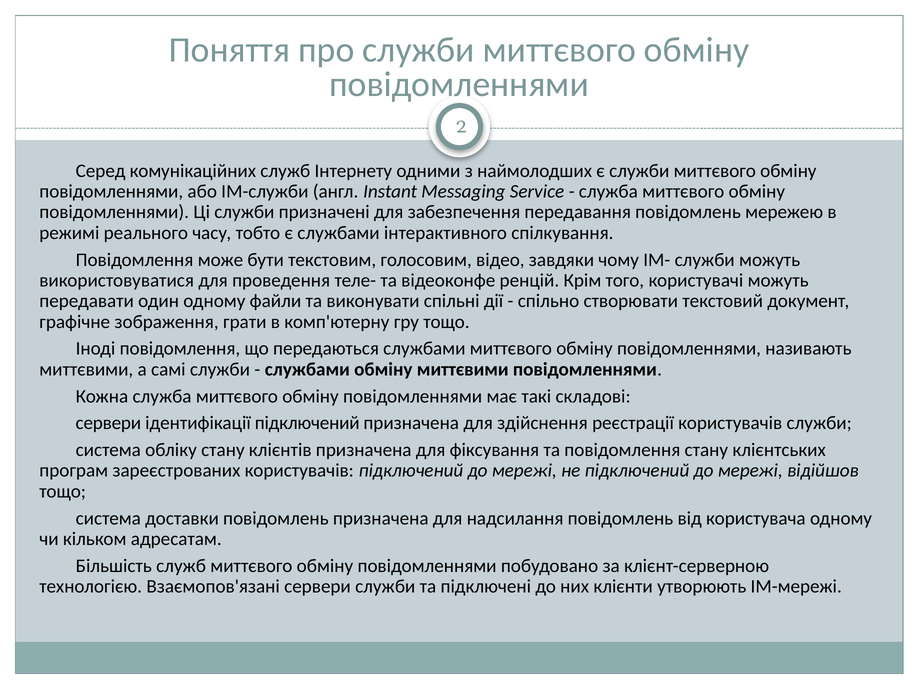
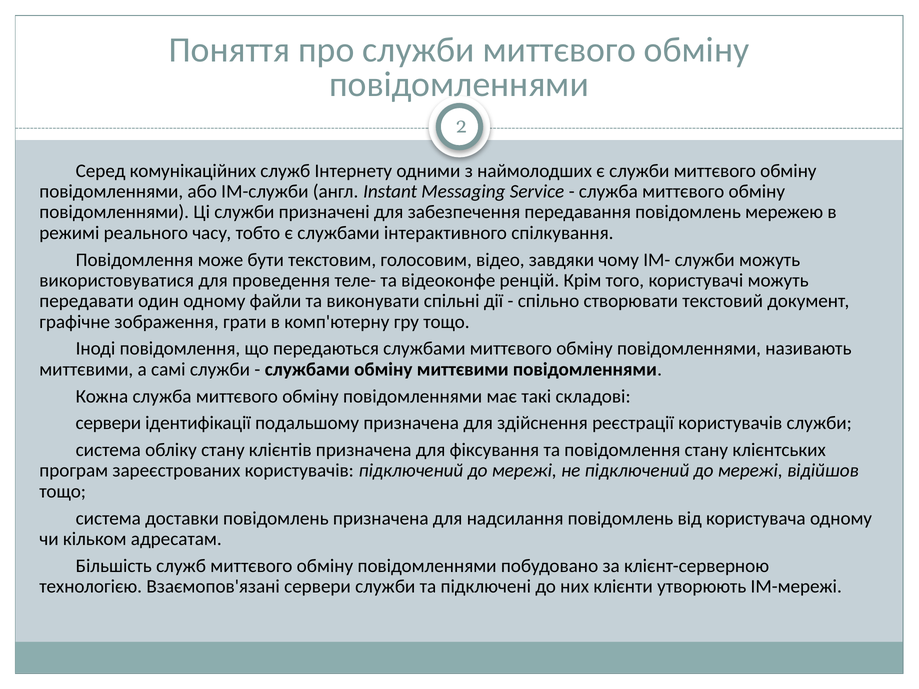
ідентифікації підключений: підключений -> подальшому (307, 423)
